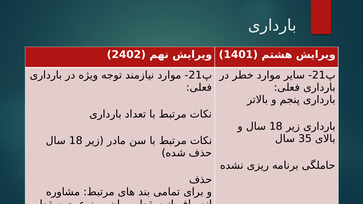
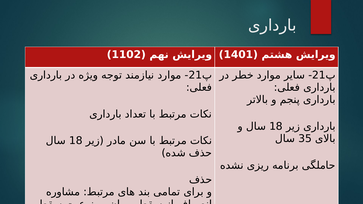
2402: 2402 -> 1102 (126, 55)
